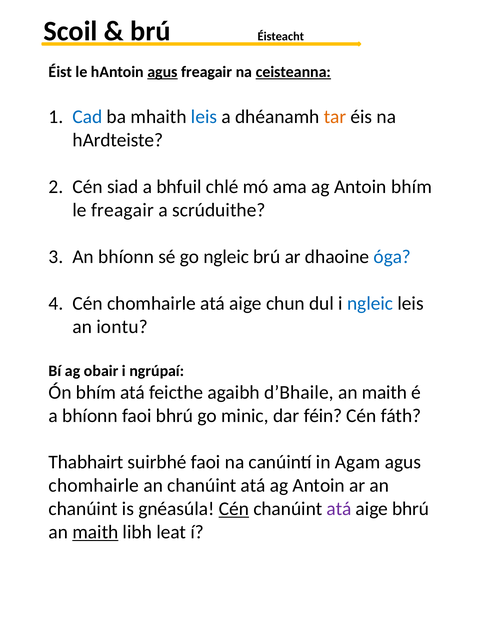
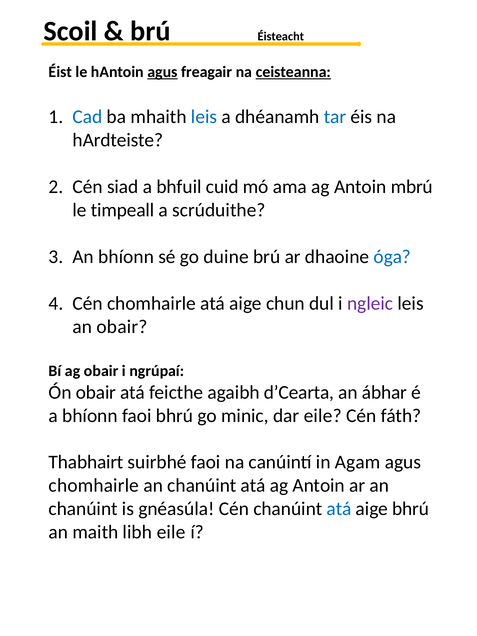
tar colour: orange -> blue (335, 117)
chlé: chlé -> cuid (222, 187)
Antoin bhím: bhím -> mbrú (412, 187)
le freagair: freagair -> timpeall (123, 210)
go ngleic: ngleic -> duine (226, 257)
ngleic colour: blue -> purple (370, 303)
an iontu: iontu -> obair (122, 327)
Ón bhím: bhím -> obair (96, 392)
d’Bhaile: d’Bhaile -> d’Cearta (299, 392)
maith: maith -> ábhar (384, 392)
dar féin: féin -> eile (323, 416)
Cén underline: present -> none (234, 509)
atá colour: purple -> blue (339, 509)
maith underline: present -> none (95, 532)
libh leat: leat -> eile (171, 532)
